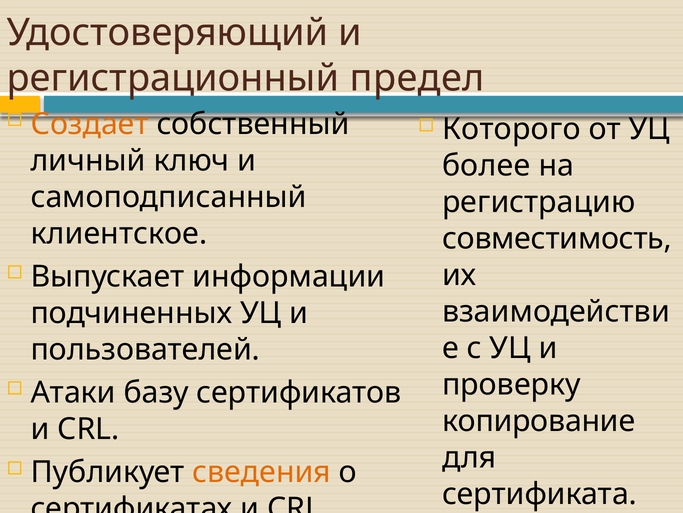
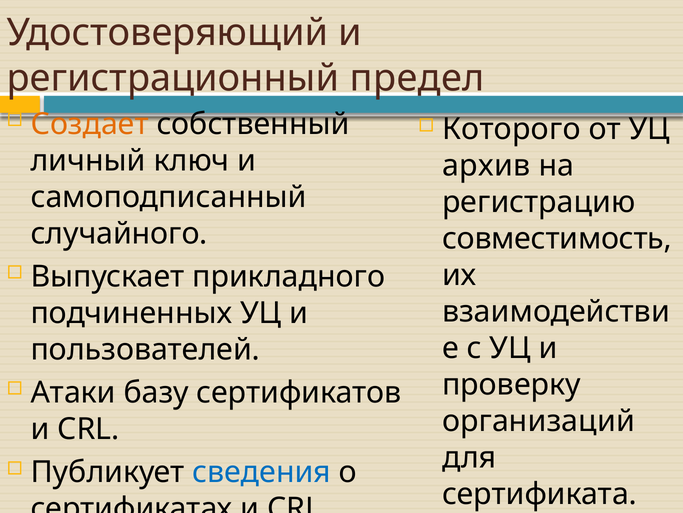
более: более -> архив (486, 166)
клиентское: клиентское -> случайного (119, 233)
информации: информации -> прикладного (289, 276)
копирование: копирование -> организаций (538, 421)
сведения colour: orange -> blue (262, 472)
